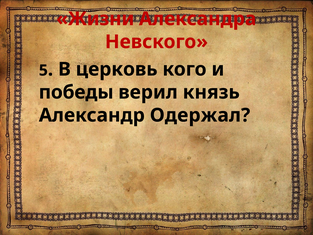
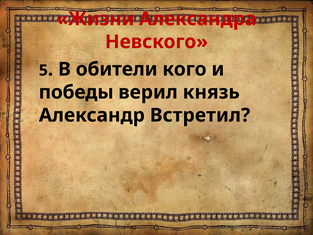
церковь: церковь -> обители (117, 69)
Одержал: Одержал -> Встретил (200, 115)
